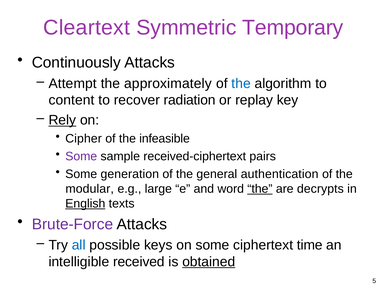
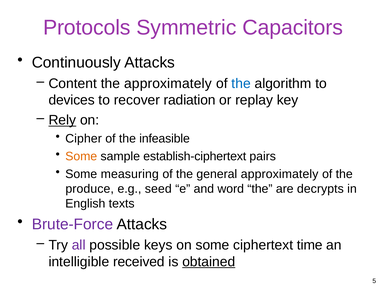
Cleartext: Cleartext -> Protocols (87, 28)
Temporary: Temporary -> Capacitors (293, 28)
Attempt: Attempt -> Content (73, 83)
content: content -> devices (72, 100)
Some colour: purple -> orange (81, 156)
received-ciphertext: received-ciphertext -> establish-ciphertext (195, 156)
generation: generation -> measuring (130, 174)
general authentication: authentication -> approximately (280, 174)
modular: modular -> produce (90, 188)
large: large -> seed (158, 188)
the underline: present -> none (260, 188)
English underline: present -> none (85, 203)
all colour: blue -> purple (79, 244)
